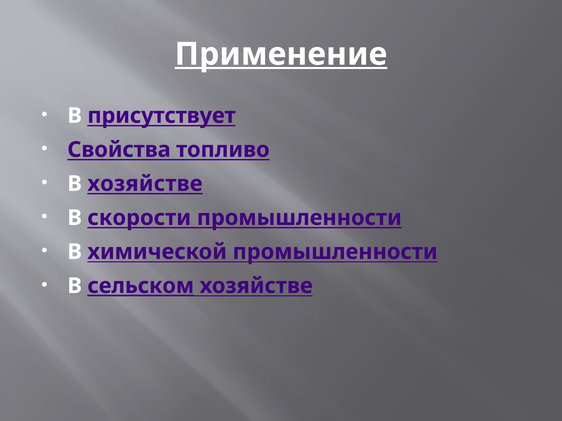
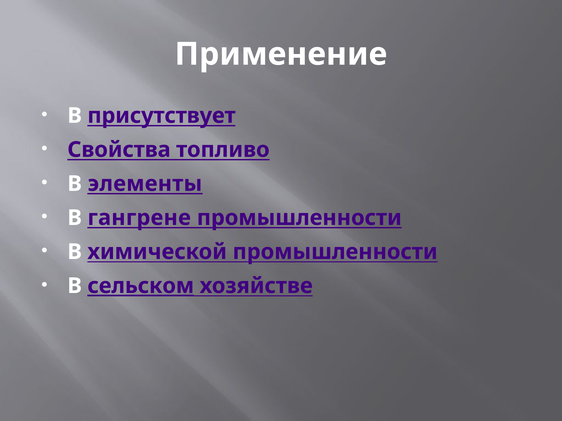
Применение underline: present -> none (281, 54)
В хозяйстве: хозяйстве -> элементы (145, 184)
скорости: скорости -> гангрене (139, 218)
